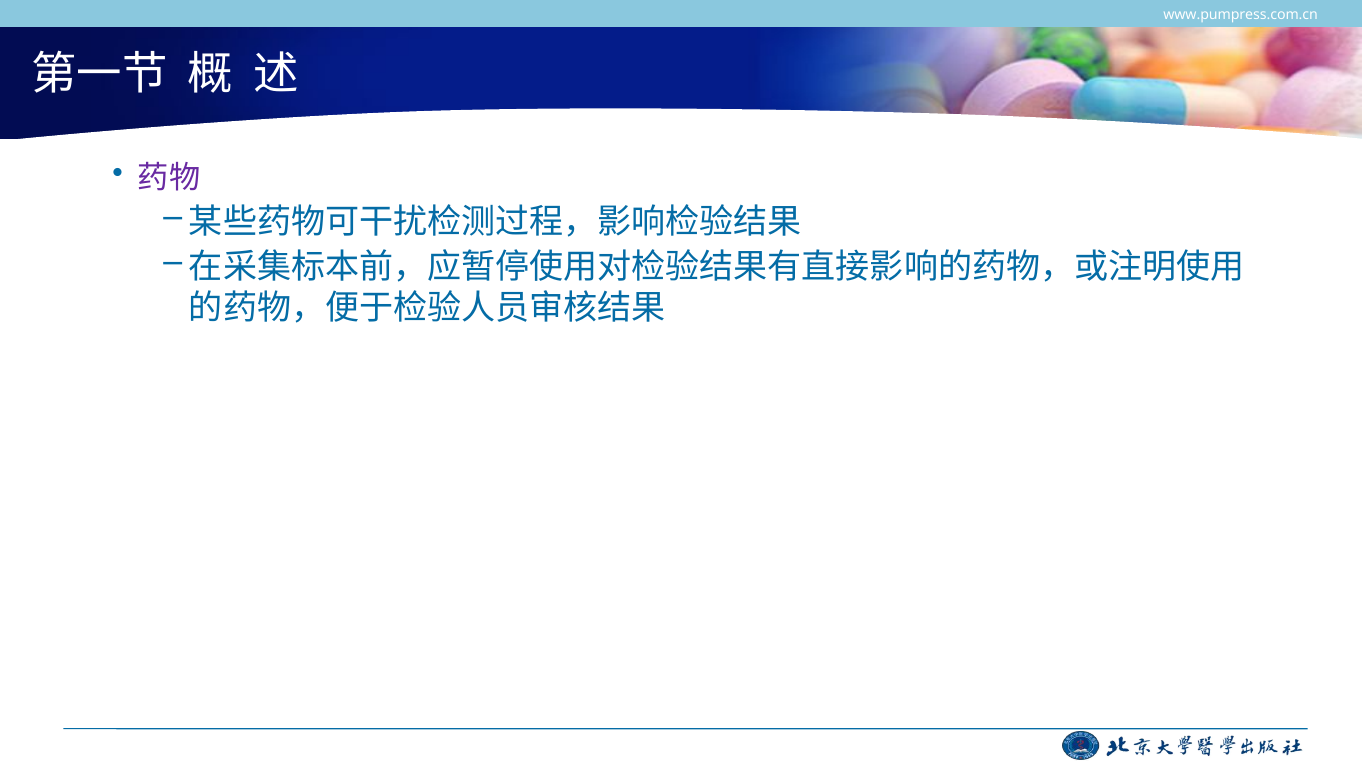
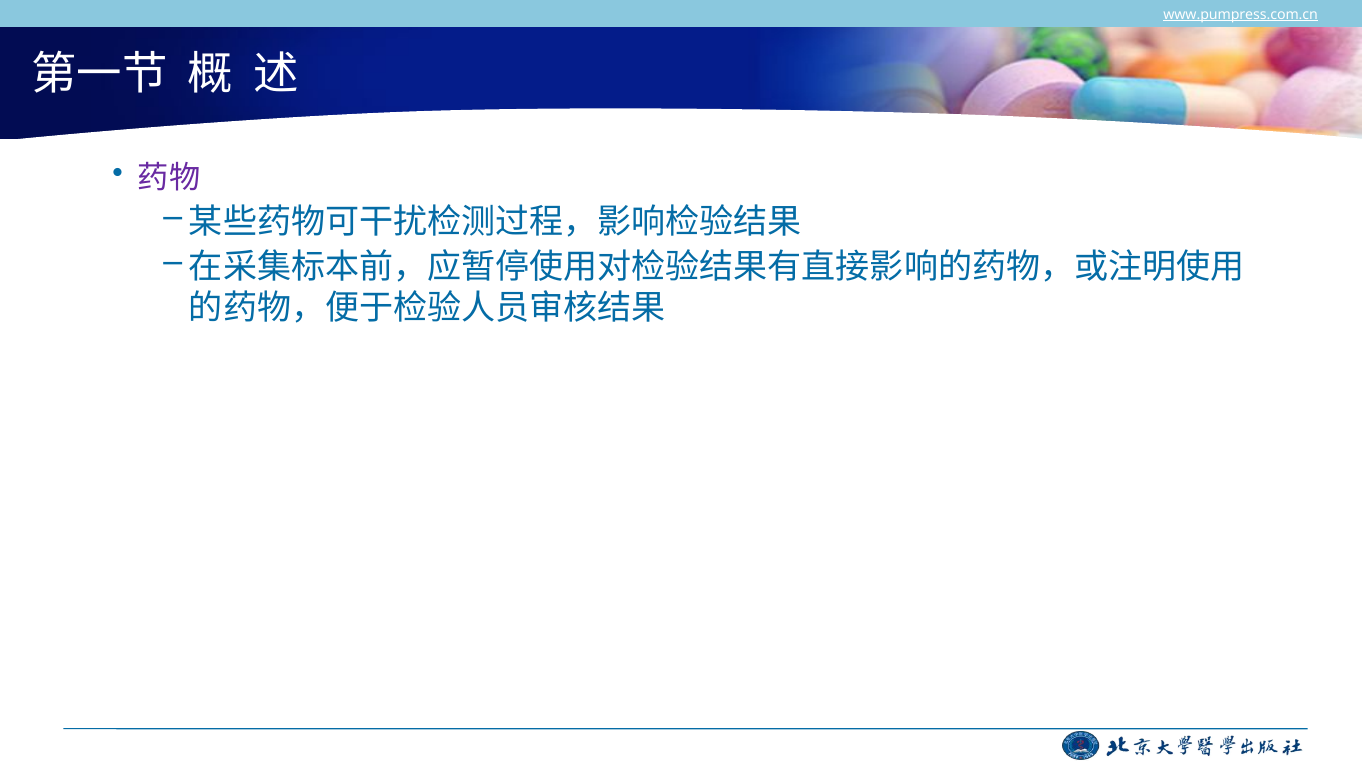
www.pumpress.com.cn underline: none -> present (1241, 15)
